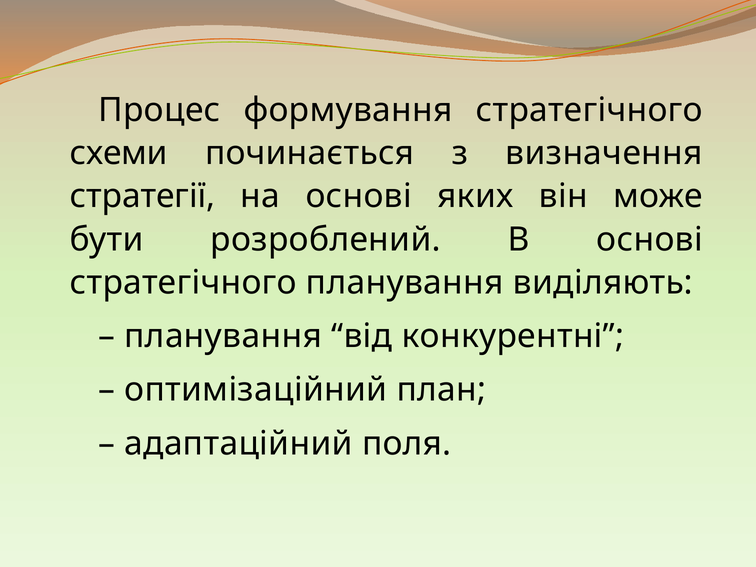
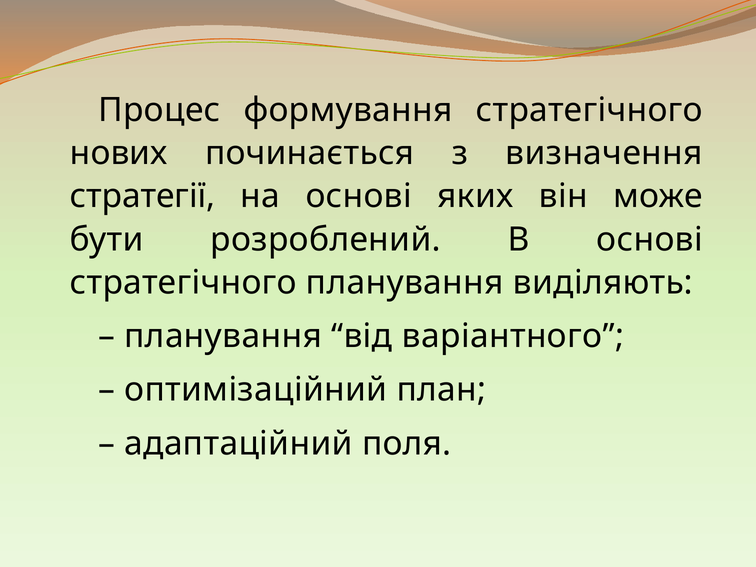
схеми: схеми -> нових (119, 153)
конкурентні: конкурентні -> варіантного (513, 336)
